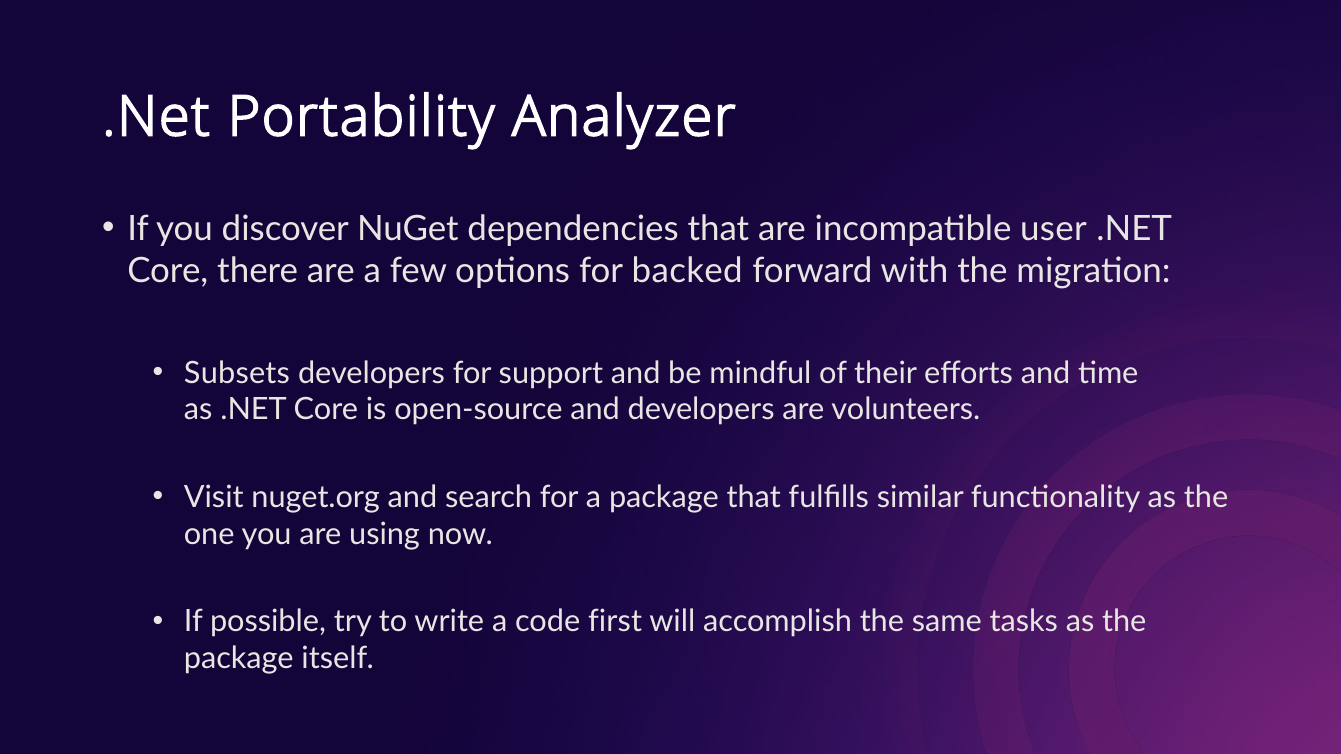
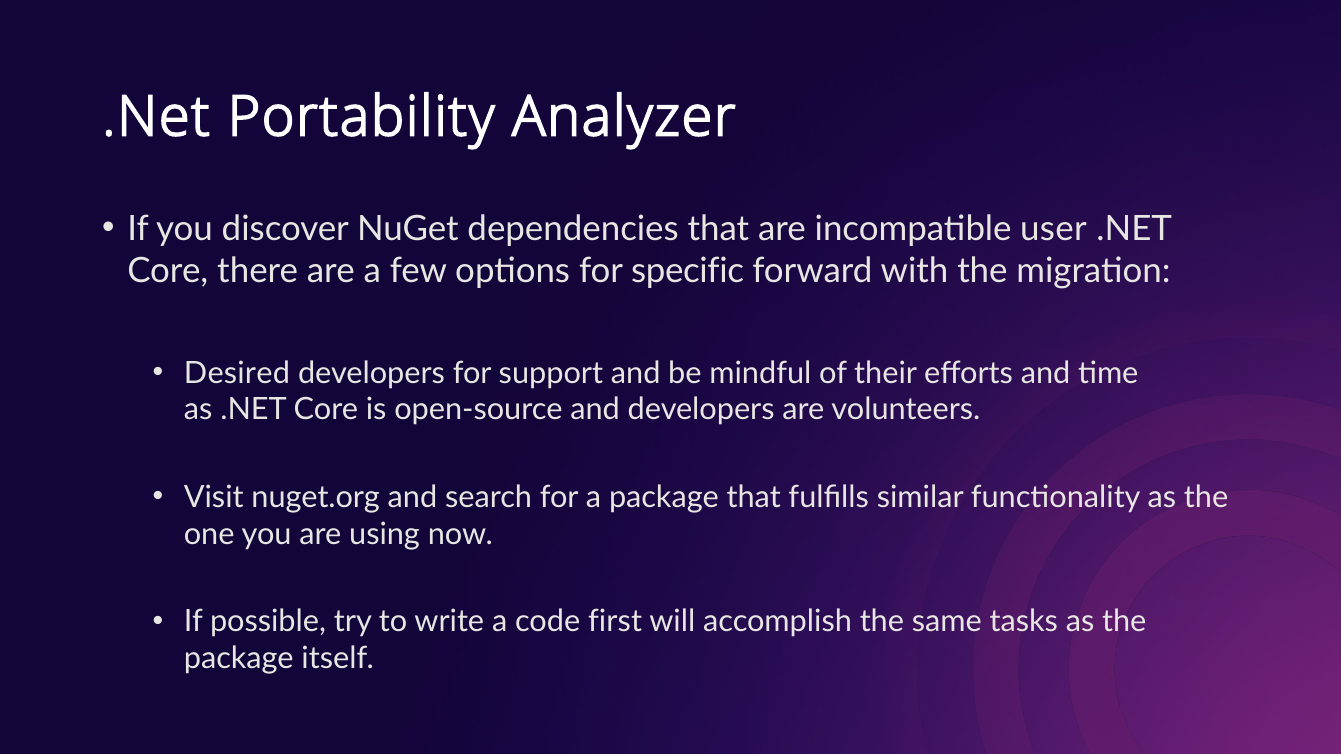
backed: backed -> specific (688, 271)
Subsets: Subsets -> Desired (237, 373)
